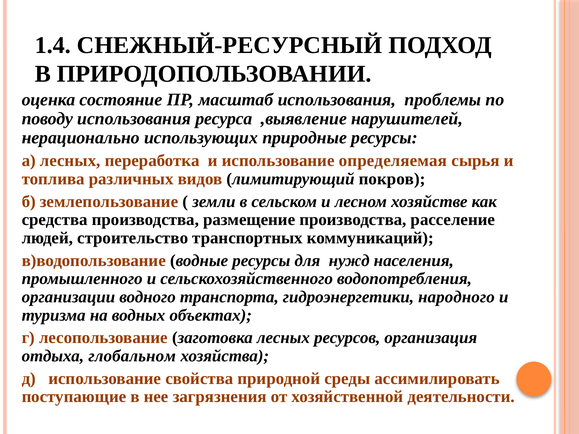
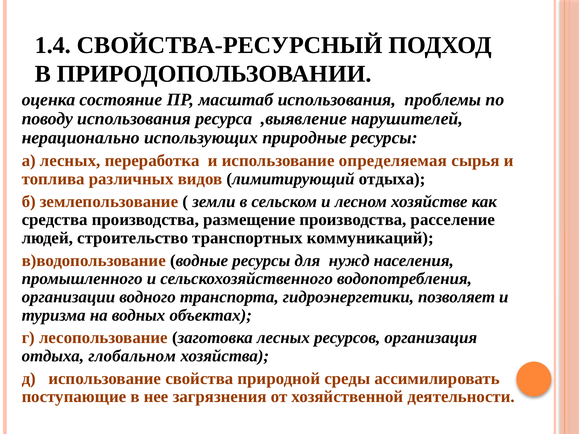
СНЕЖНЫЙ-РЕСУРСНЫЙ: СНЕЖНЫЙ-РЕСУРСНЫЙ -> СВОЙСТВА-РЕСУРСНЫЙ (230, 45)
лимитирующий покров: покров -> отдыха (392, 179)
народного: народного -> позволяет (457, 297)
